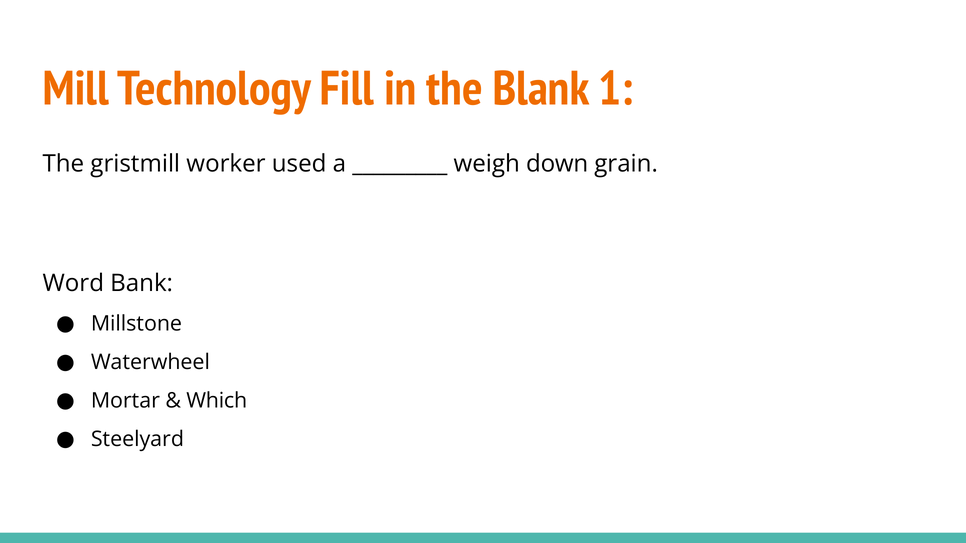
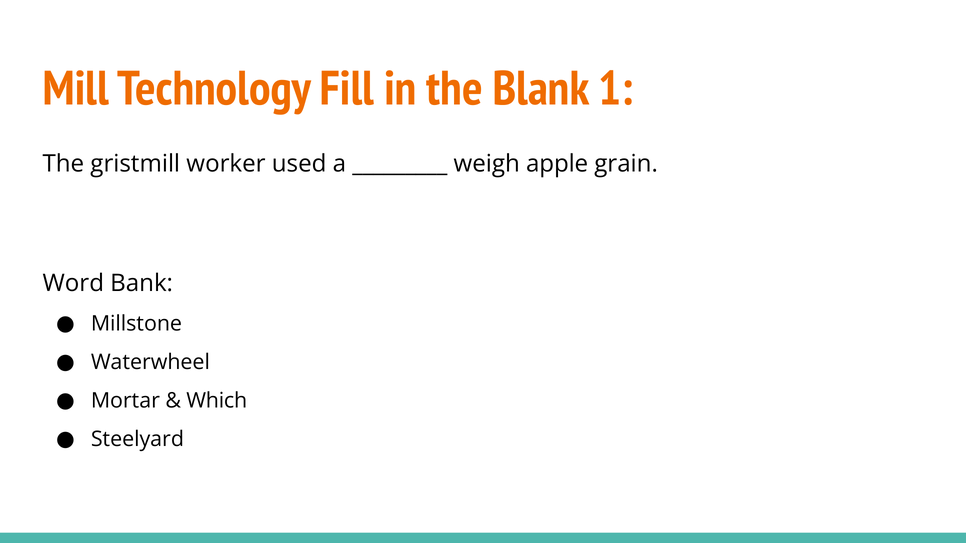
down: down -> apple (557, 164)
